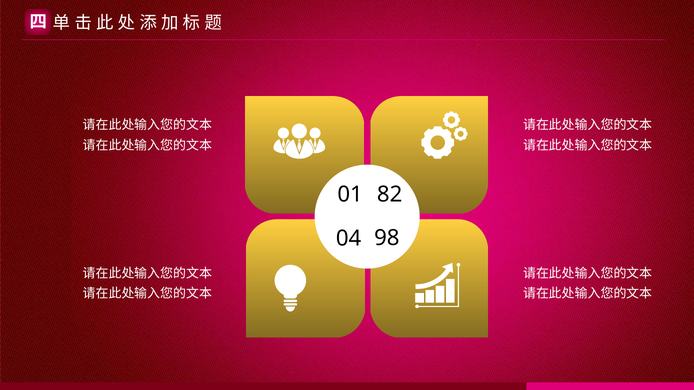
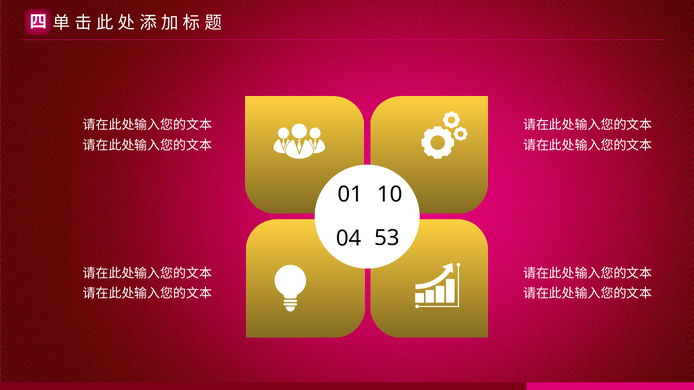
82: 82 -> 10 (390, 194)
98: 98 -> 53 (387, 238)
